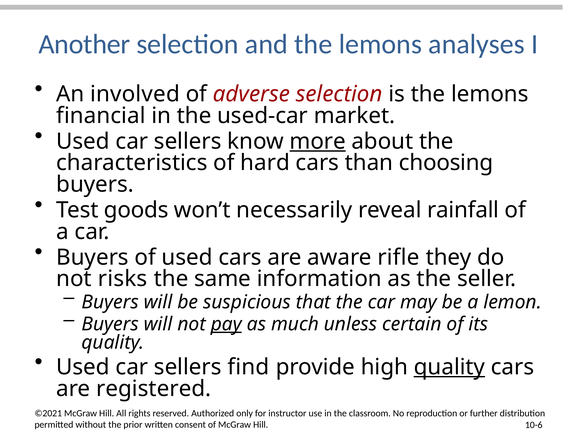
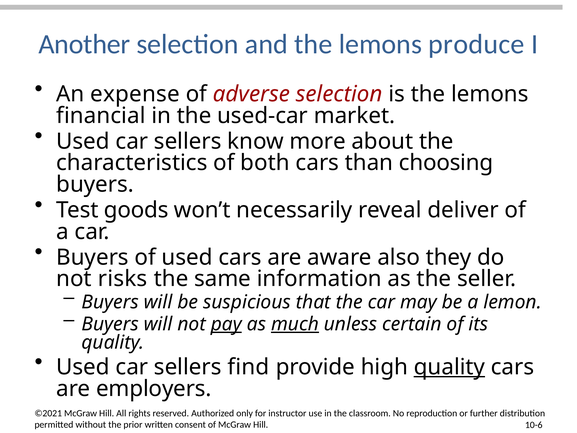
analyses: analyses -> produce (476, 44)
involved: involved -> expense (135, 94)
more underline: present -> none (318, 141)
hard: hard -> both (265, 163)
rainfall: rainfall -> deliver (463, 210)
rifle: rifle -> also (399, 257)
much underline: none -> present (295, 324)
registered: registered -> employers (154, 388)
